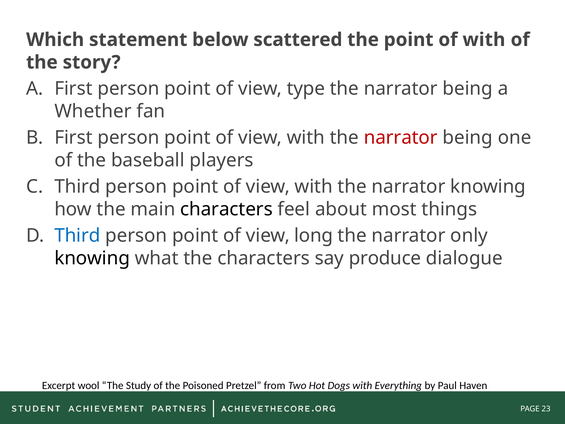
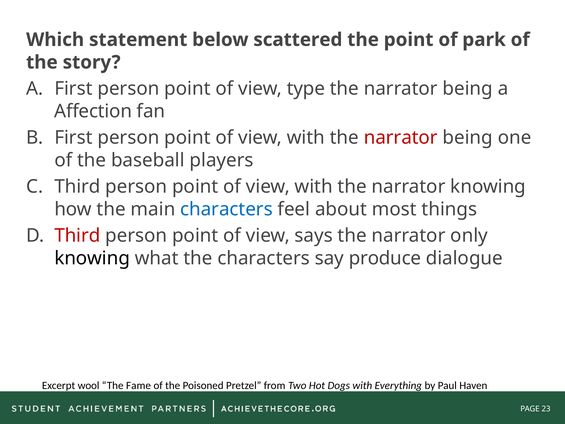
of with: with -> park (484, 40)
Whether: Whether -> Affection (93, 111)
characters colour: black -> blue (226, 209)
Third colour: blue -> red (77, 236)
long: long -> says (314, 236)
Study: Study -> Fame (138, 385)
